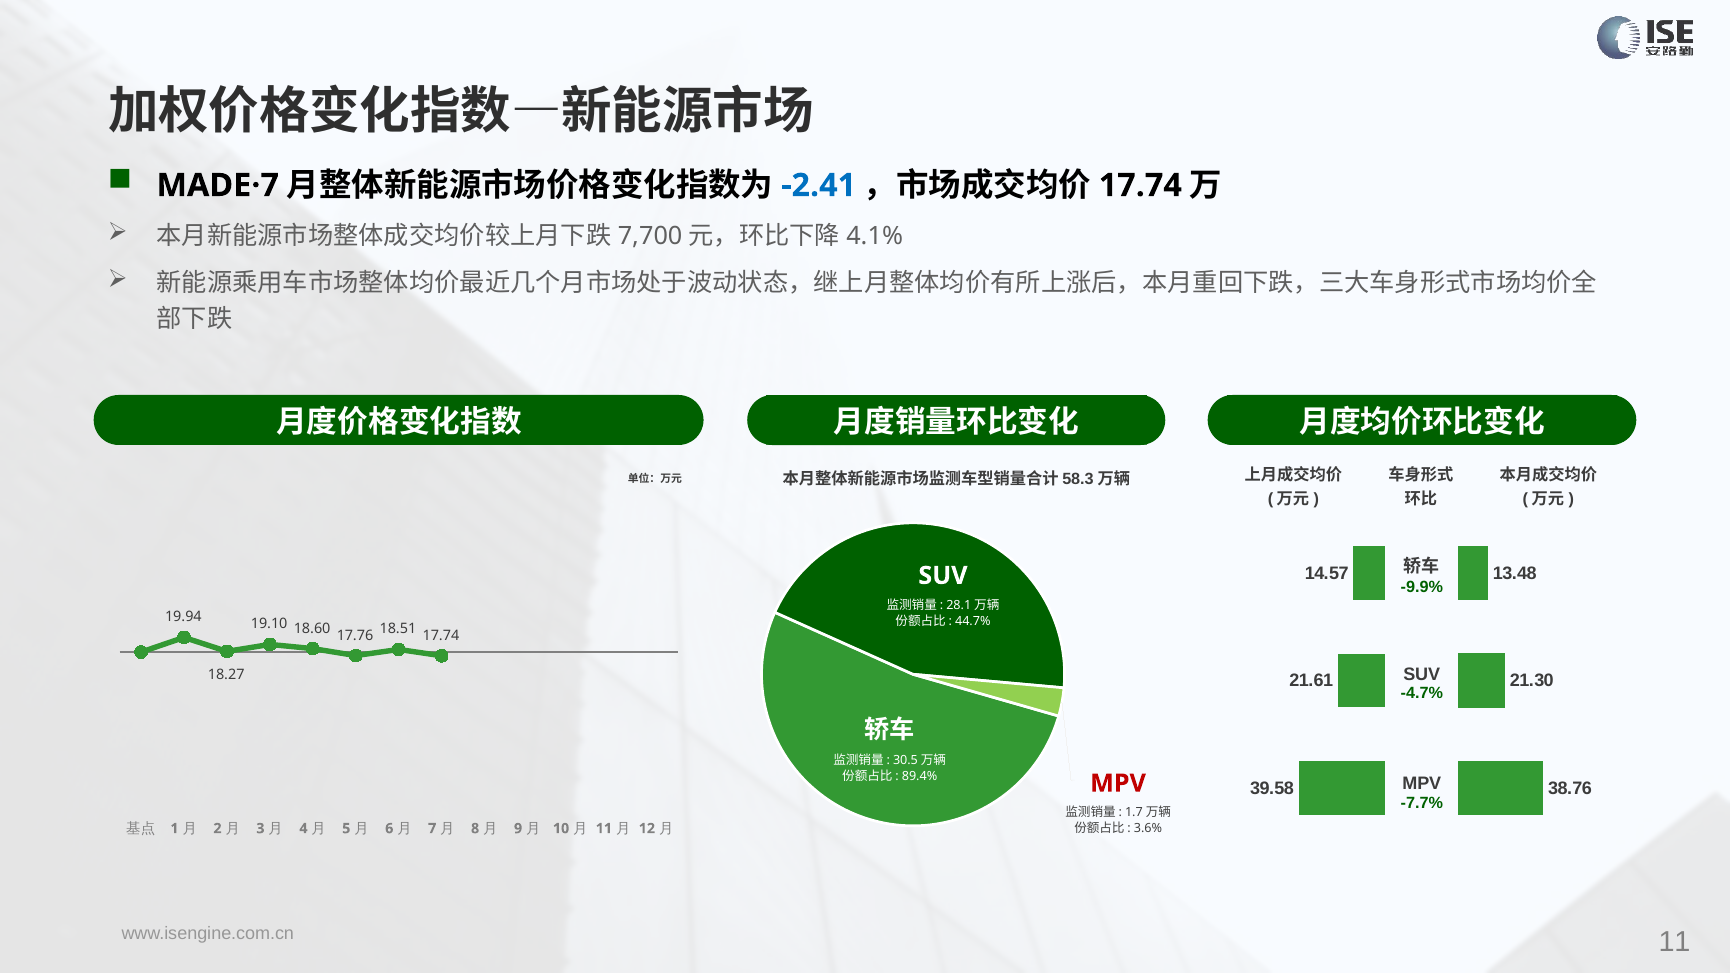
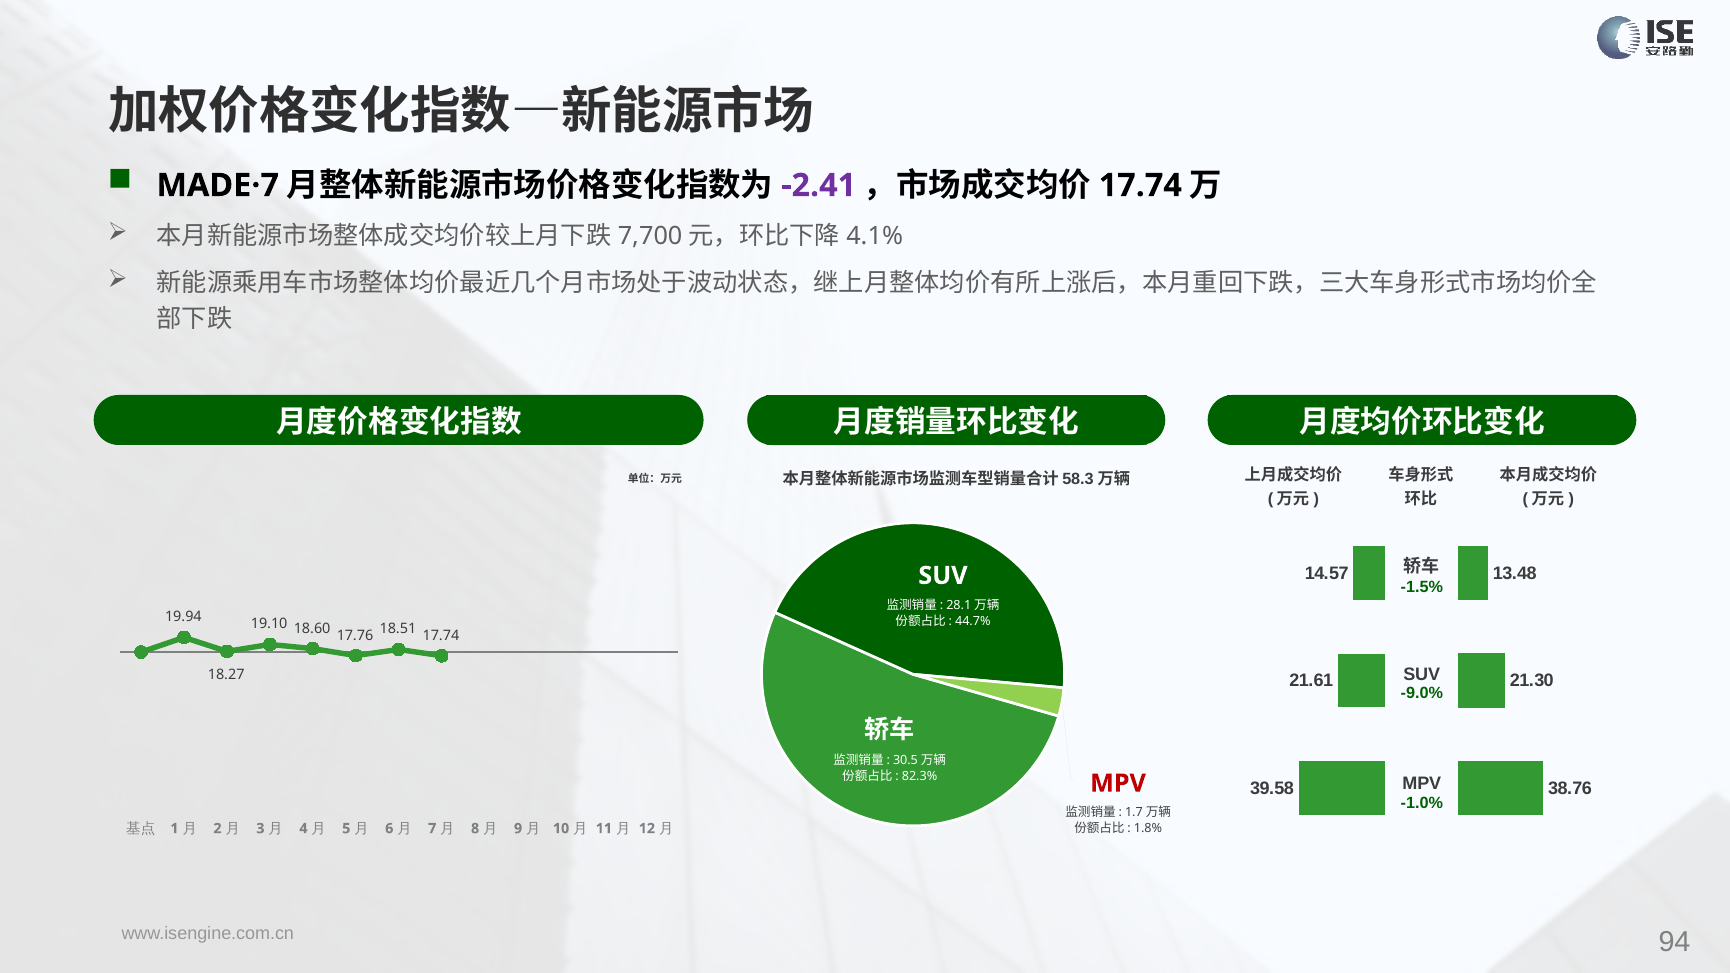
-2.41 colour: blue -> purple (819, 185)
-9.9%: -9.9% -> -1.5% (1422, 587)
-4.7%: -4.7% -> -9.0% (1422, 694)
89.4%: 89.4% -> 82.3% (920, 776)
-7.7%: -7.7% -> -1.0% (1422, 803)
3.6%: 3.6% -> 1.8% (1148, 829)
11: 11 -> 94 (1674, 942)
